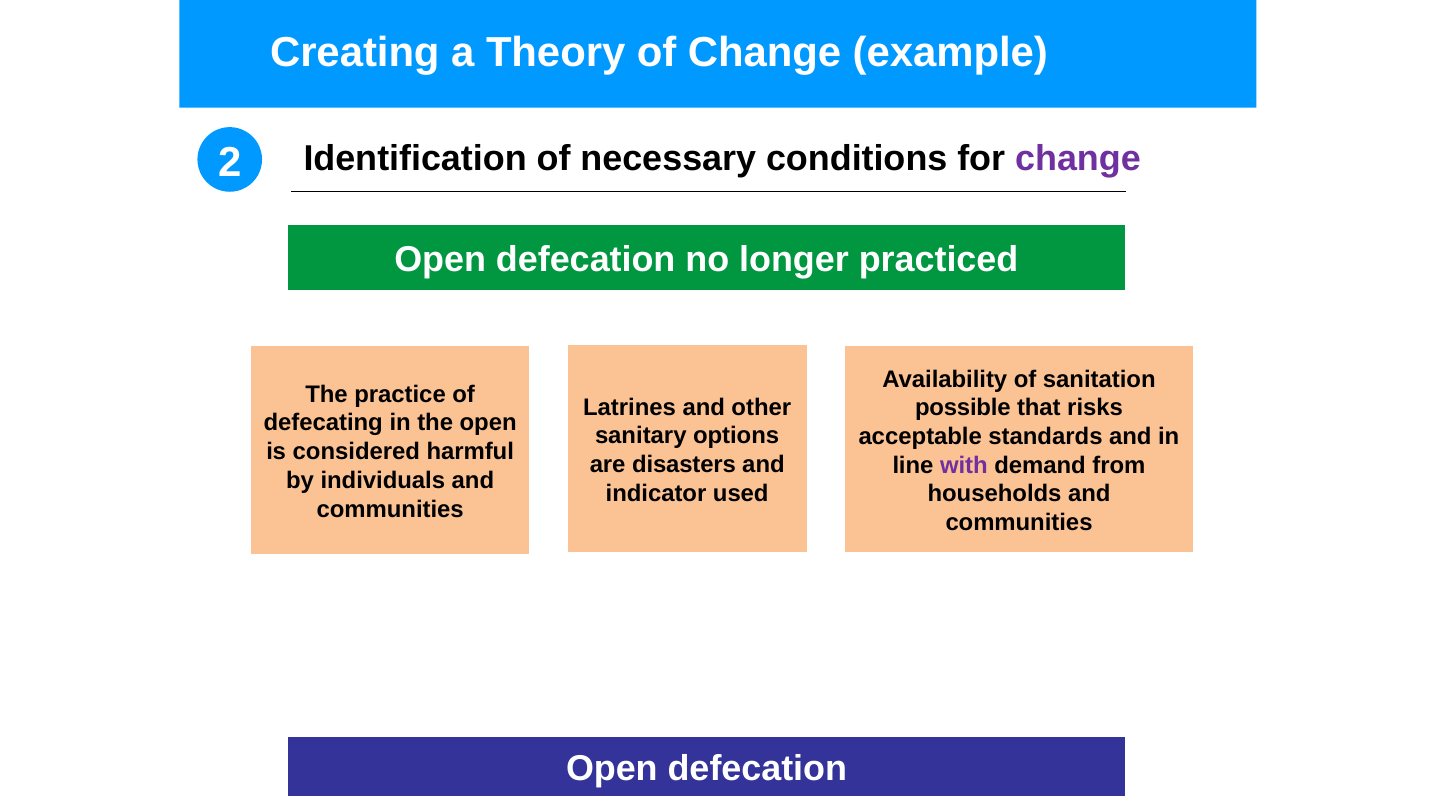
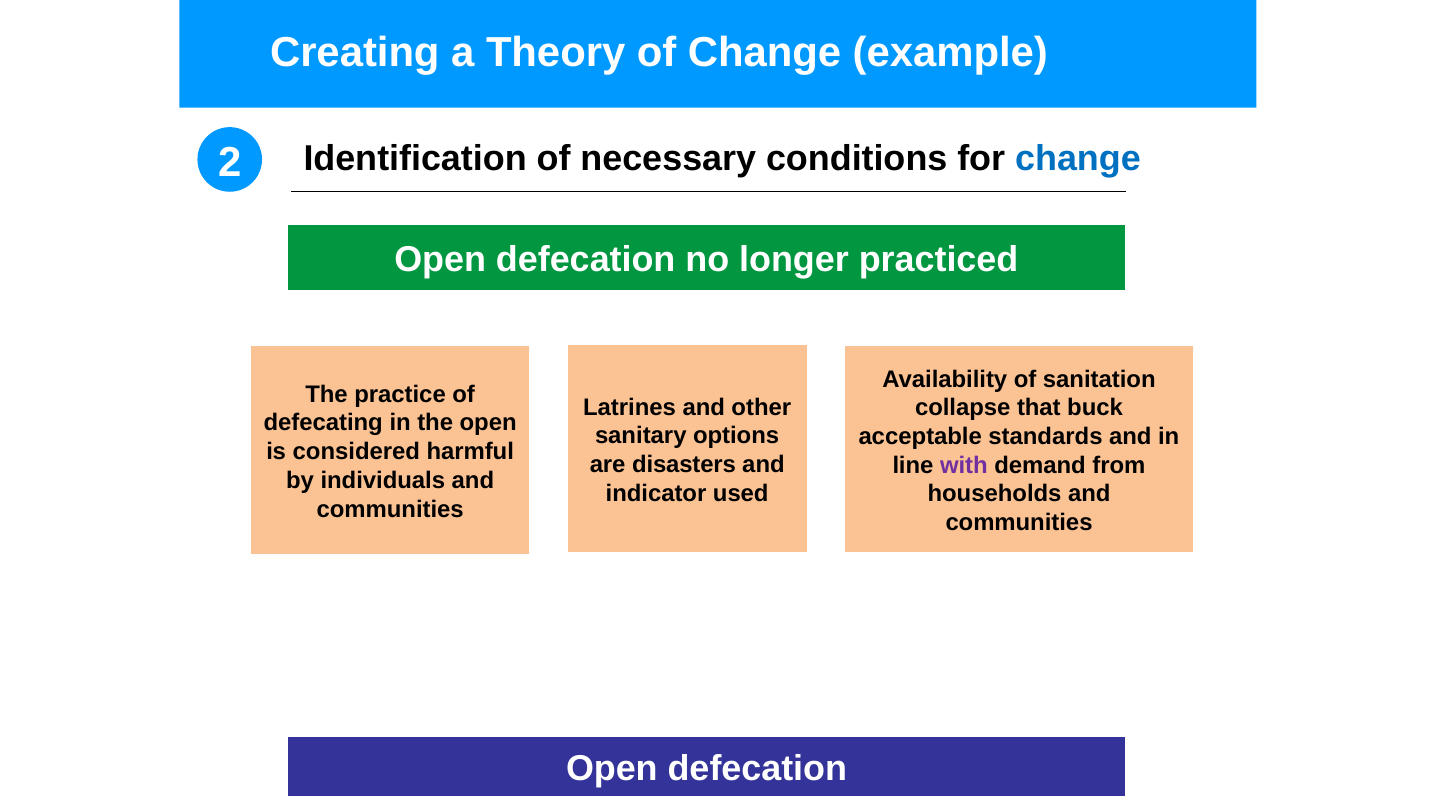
change colour: purple -> blue (1078, 159)
possible: possible -> collapse (963, 408)
risks: risks -> buck (1095, 408)
